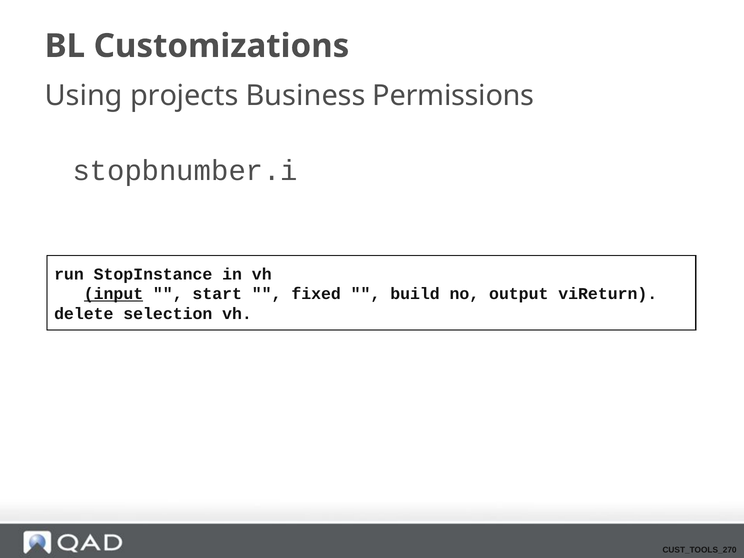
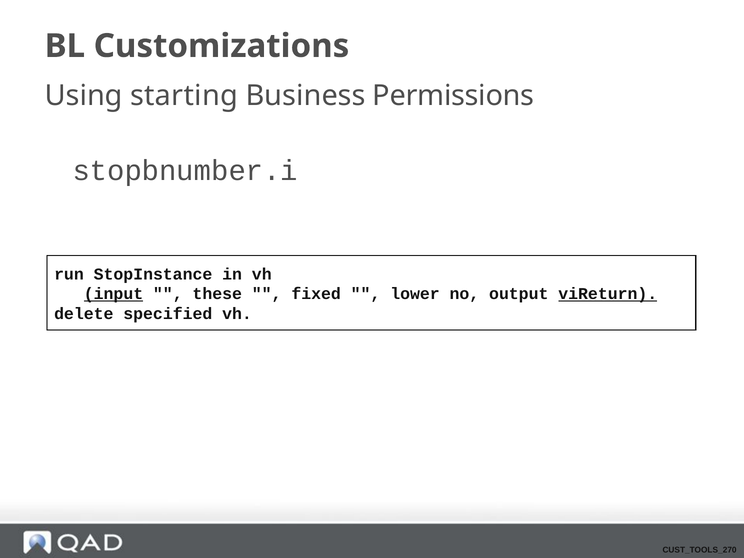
projects: projects -> starting (184, 96)
start: start -> these (217, 294)
build: build -> lower (415, 294)
viReturn underline: none -> present (608, 294)
selection: selection -> specified (168, 314)
